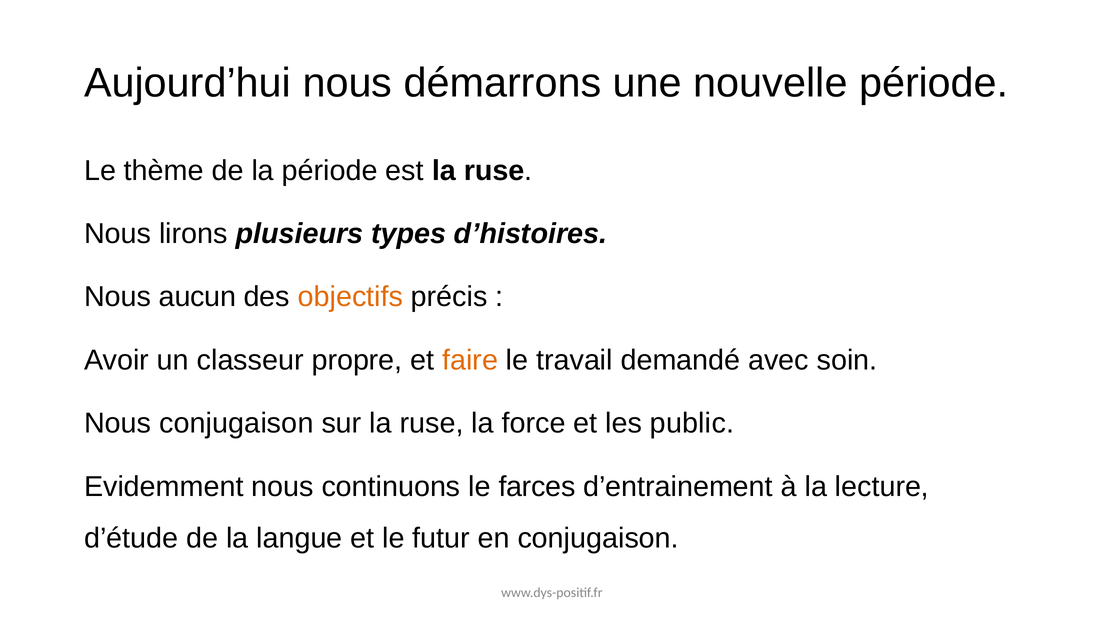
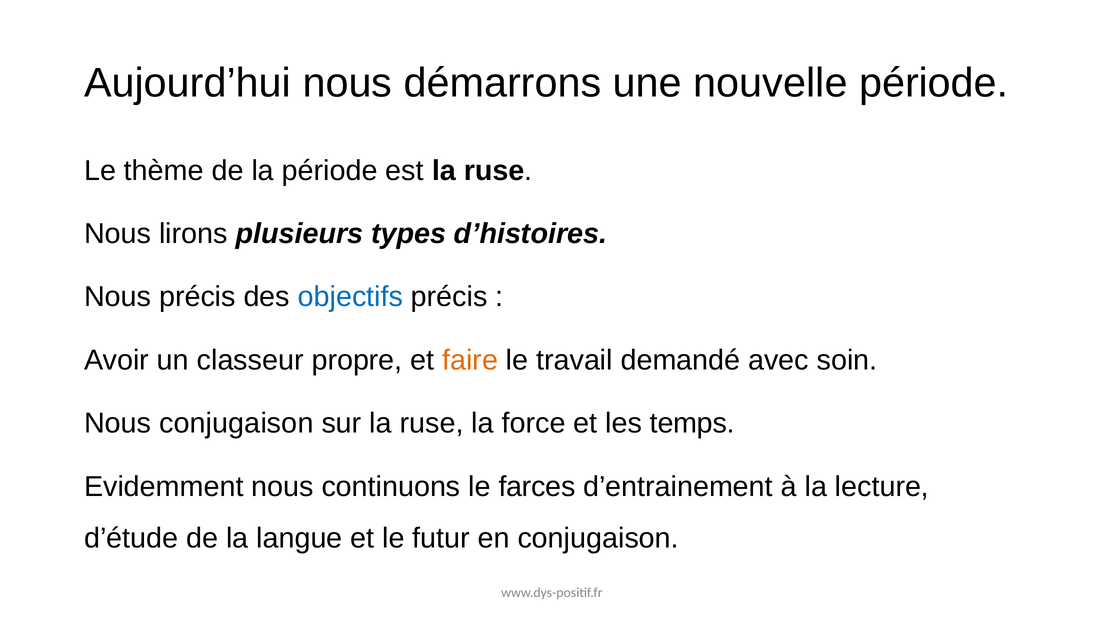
Nous aucun: aucun -> précis (197, 297)
objectifs colour: orange -> blue (350, 297)
public: public -> temps (692, 423)
